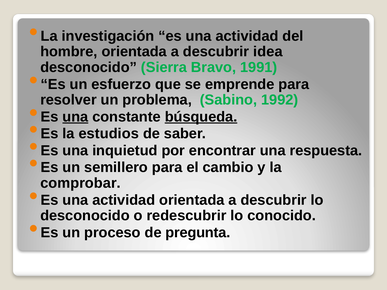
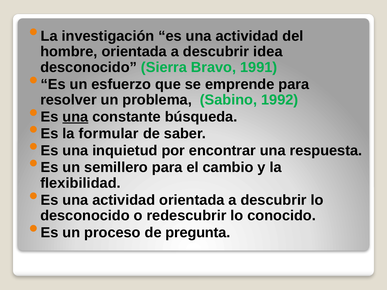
búsqueda underline: present -> none (201, 117)
estudios: estudios -> formular (109, 134)
comprobar: comprobar -> flexibilidad (81, 183)
